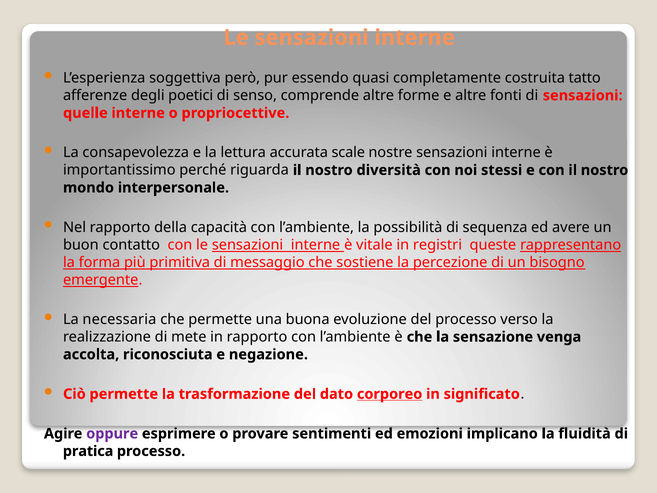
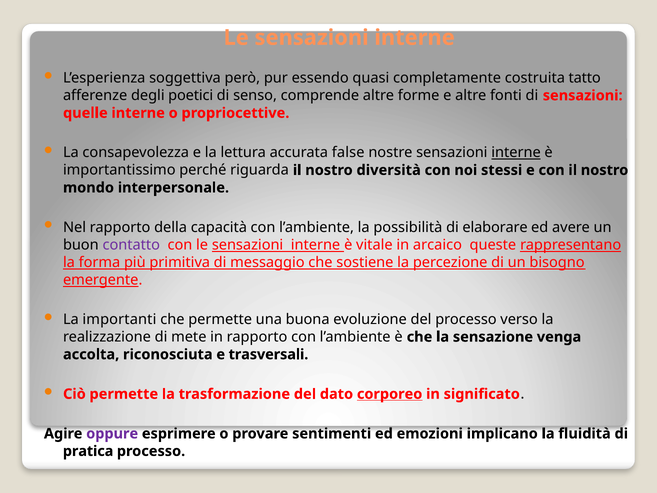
scale: scale -> false (348, 153)
interne underline: none -> present (516, 153)
sequenza: sequenza -> elaborare (495, 227)
contatto colour: black -> purple (131, 245)
registri: registri -> arcaico (437, 245)
necessaria: necessaria -> importanti (119, 319)
negazione: negazione -> trasversali (268, 354)
